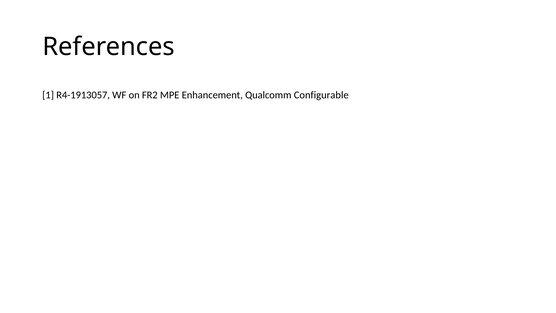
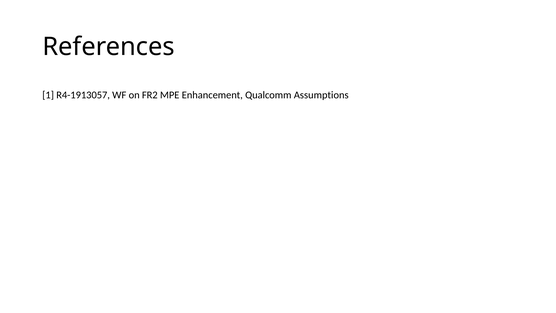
Configurable: Configurable -> Assumptions (321, 95)
